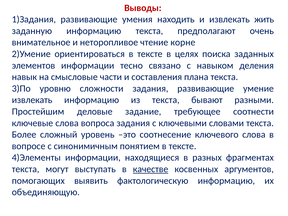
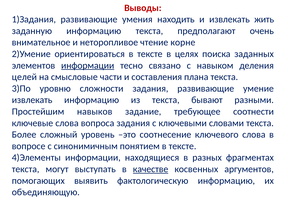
информации underline: none -> present (88, 65)
навык: навык -> целей (24, 77)
деловые: деловые -> навыков (95, 112)
